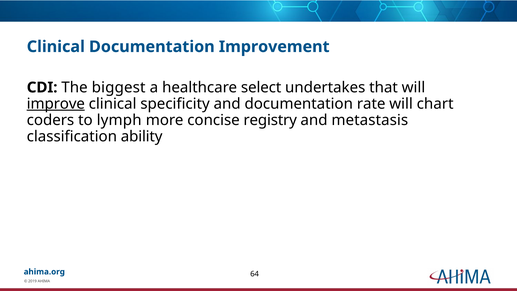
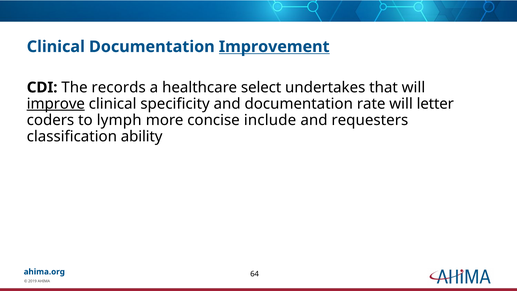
Improvement underline: none -> present (274, 47)
biggest: biggest -> records (119, 87)
chart: chart -> letter (435, 104)
registry: registry -> include (270, 120)
metastasis: metastasis -> requesters (370, 120)
